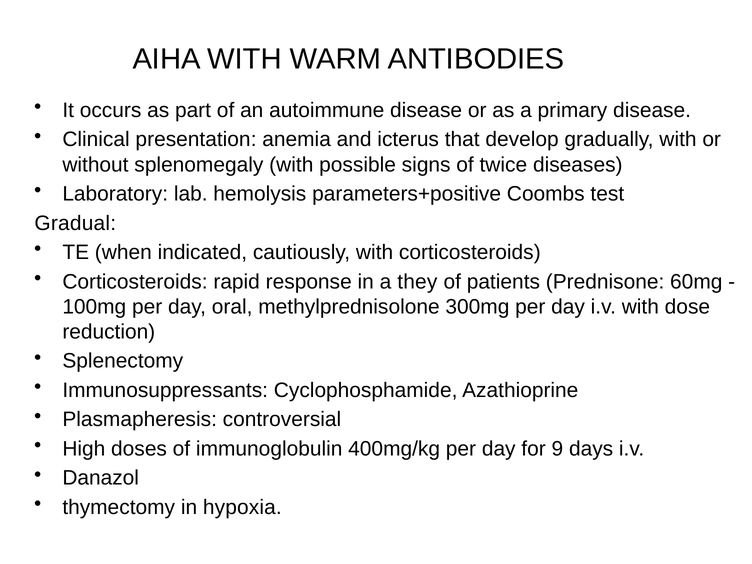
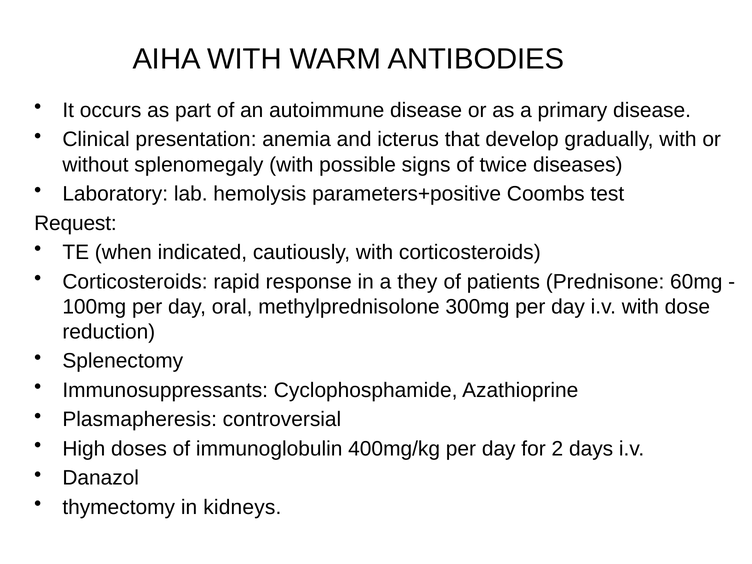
Gradual: Gradual -> Request (75, 223)
9: 9 -> 2 (557, 449)
hypoxia: hypoxia -> kidneys (242, 507)
